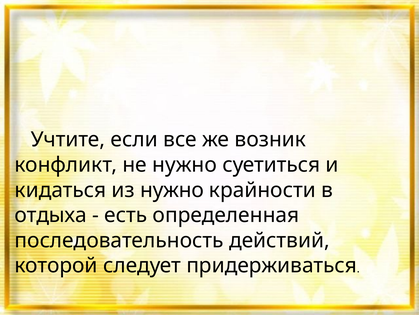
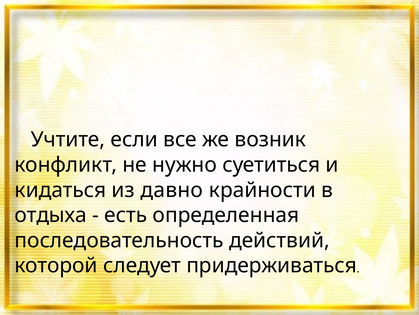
из нужно: нужно -> давно (172, 190)
